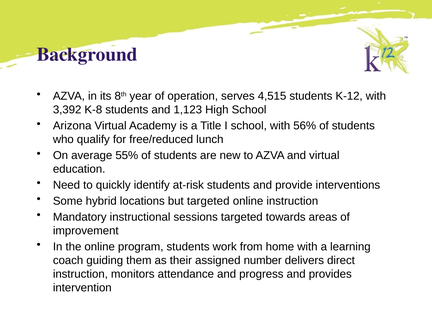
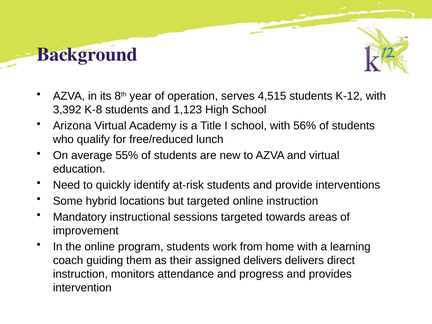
assigned number: number -> delivers (263, 260)
